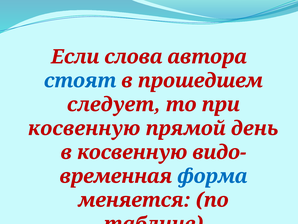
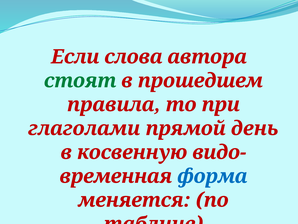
стоят colour: blue -> green (80, 81)
следует: следует -> правила (114, 104)
косвенную: косвенную -> глаголами (84, 128)
